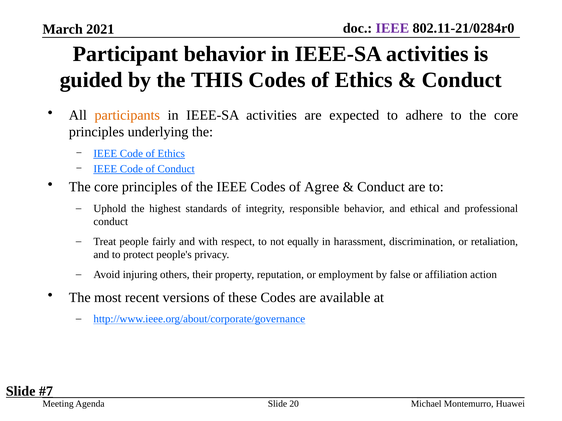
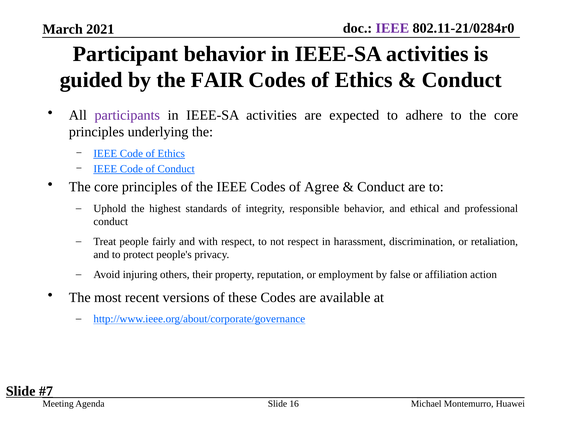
THIS: THIS -> FAIR (217, 80)
participants colour: orange -> purple (127, 115)
not equally: equally -> respect (303, 242)
20: 20 -> 16 (294, 404)
